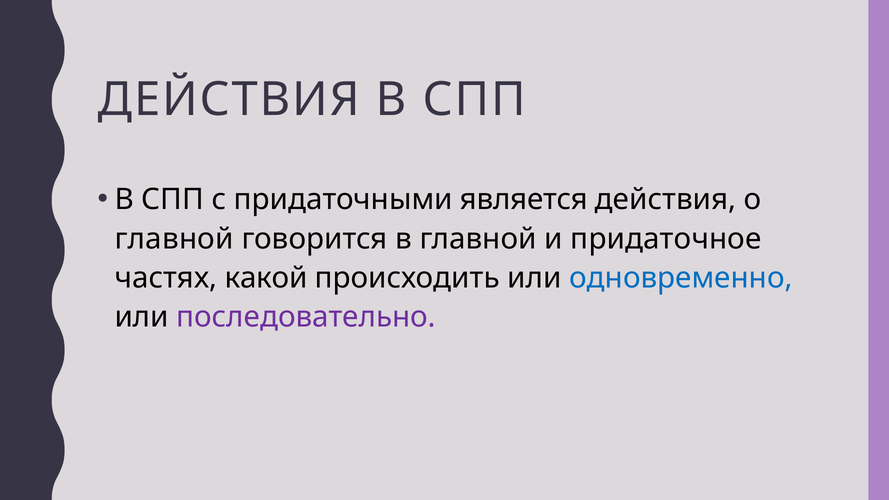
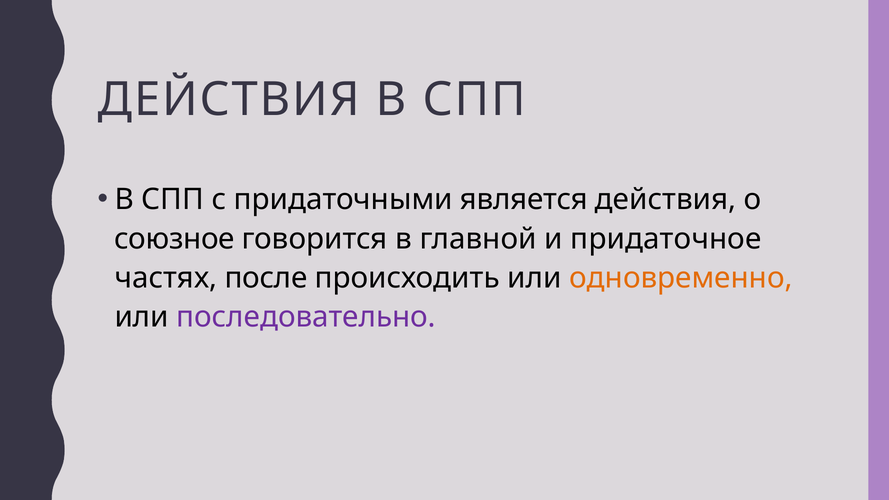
главной: главной -> союзное (174, 239)
какой: какой -> после (266, 278)
одновременно colour: blue -> orange (681, 278)
